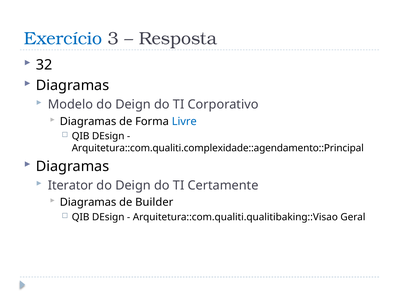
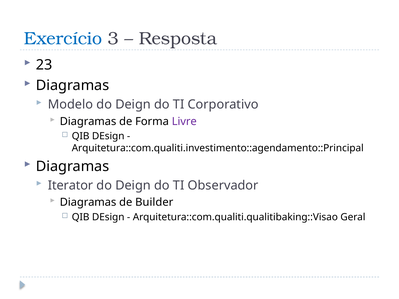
32: 32 -> 23 (44, 65)
Livre colour: blue -> purple (184, 121)
Arquitetura::com.qualiti.complexidade::agendamento::Principal: Arquitetura::com.qualiti.complexidade::agendamento::Principal -> Arquitetura::com.qualiti.investimento::agendamento::Principal (218, 148)
Certamente: Certamente -> Observador (223, 185)
